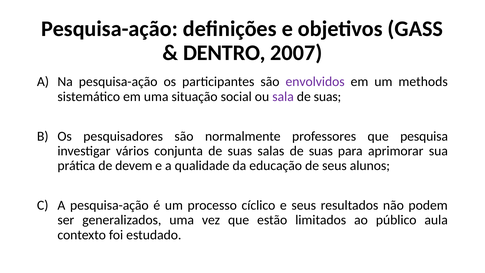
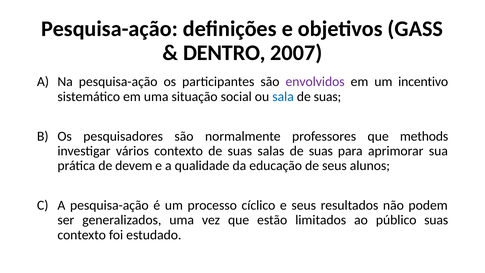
methods: methods -> incentivo (423, 82)
sala colour: purple -> blue (283, 96)
pesquisa: pesquisa -> methods (424, 136)
vários conjunta: conjunta -> contexto (179, 151)
público aula: aula -> suas (436, 220)
